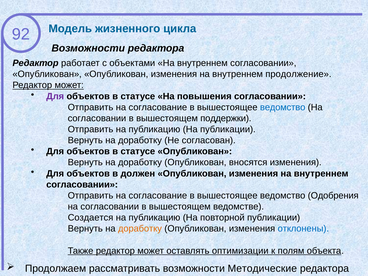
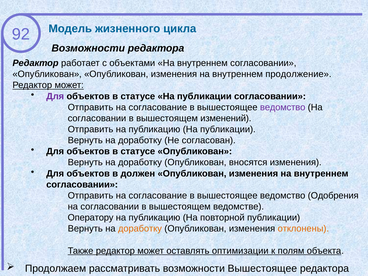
статусе На повышения: повышения -> публикации (204, 96)
ведомство colour: blue -> purple (283, 107)
поддержки: поддержки -> изменений (226, 118)
Создается: Создается -> Оператору (91, 218)
отклонены colour: blue -> orange (303, 229)
возможности Методические: Методические -> Вышестоящее (262, 268)
